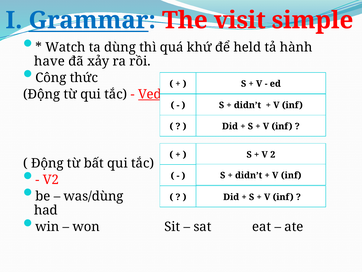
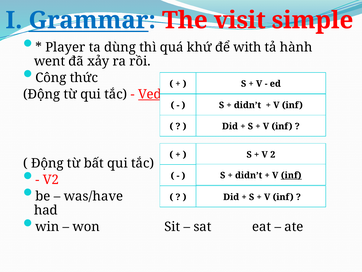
Watch: Watch -> Player (65, 47)
held: held -> with (247, 47)
have: have -> went (50, 61)
inf underline: none -> present (291, 175)
was/dùng: was/dùng -> was/have (94, 196)
